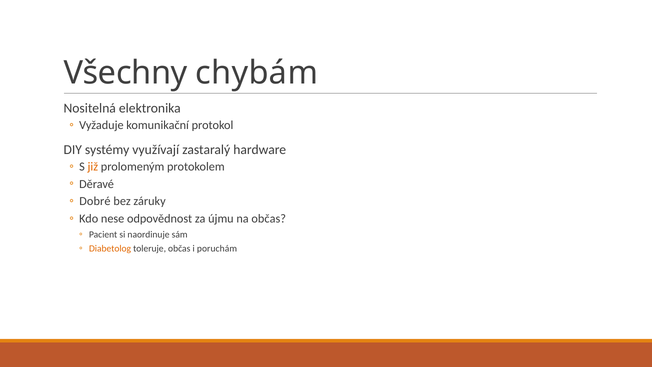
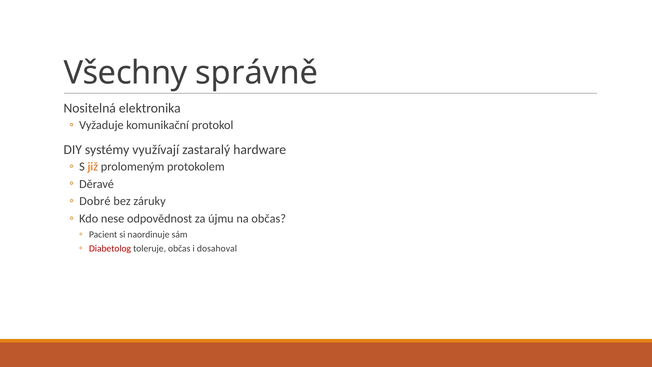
chybám: chybám -> správně (257, 73)
Diabetolog colour: orange -> red (110, 249)
poruchám: poruchám -> dosahoval (217, 249)
